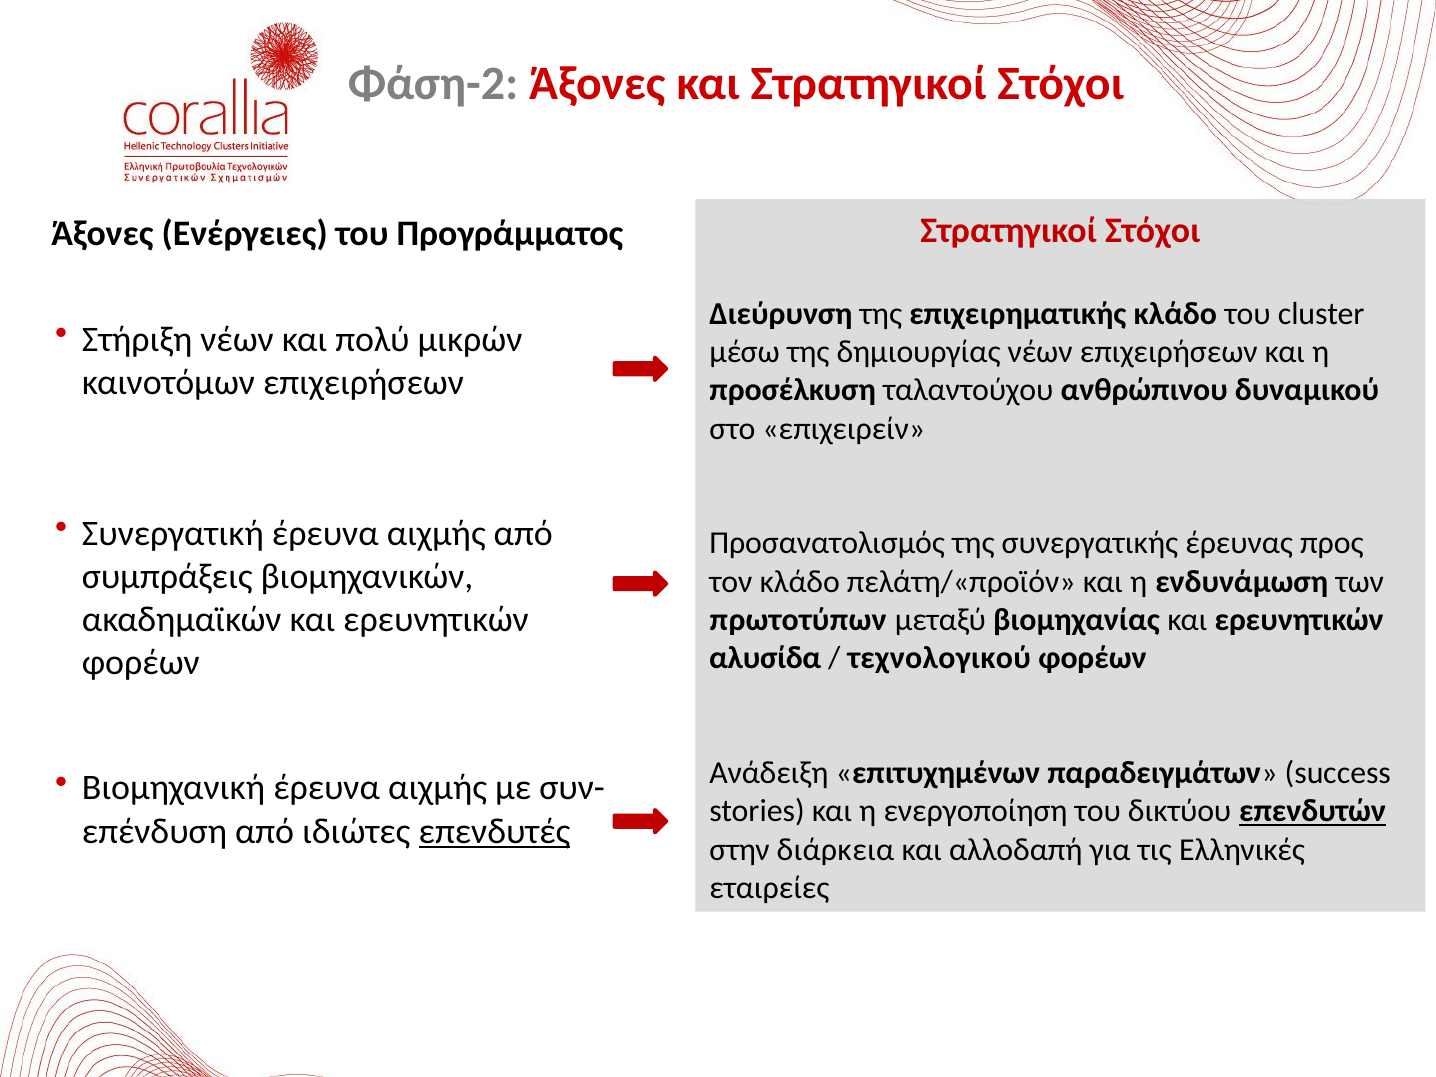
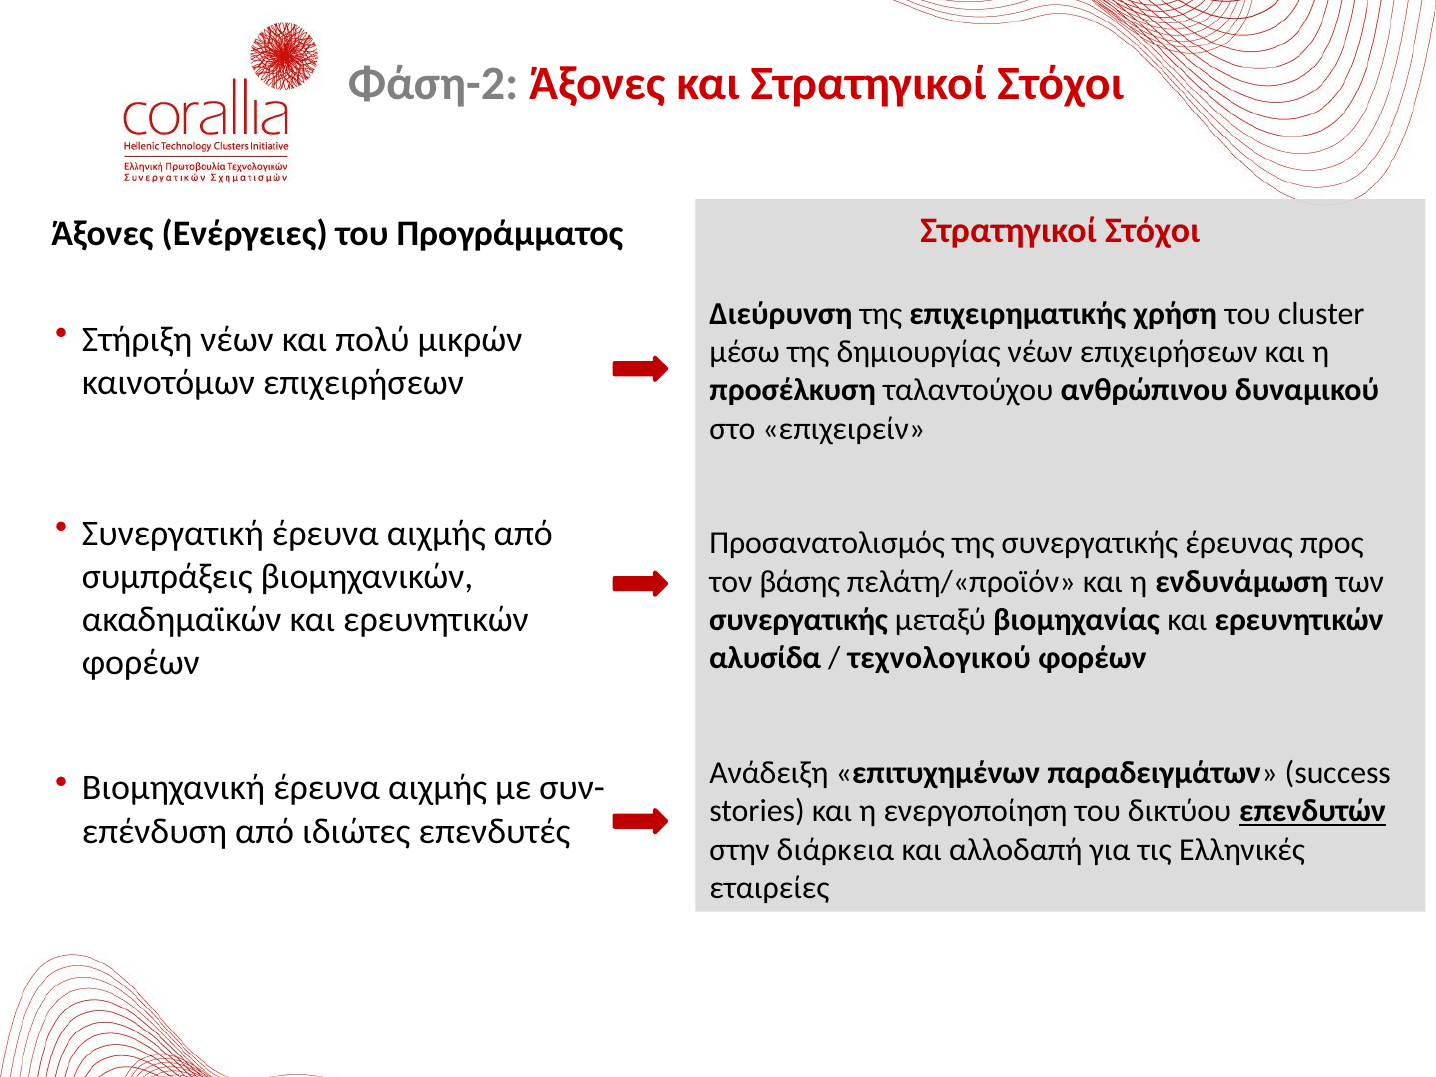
επιχειρηματικής κλάδο: κλάδο -> χρήση (1175, 314)
τον κλάδο: κλάδο -> βάσης (800, 582)
πρωτοτύπων: πρωτοτύπων -> συνεργατικής (799, 620)
επενδυτές underline: present -> none (495, 831)
